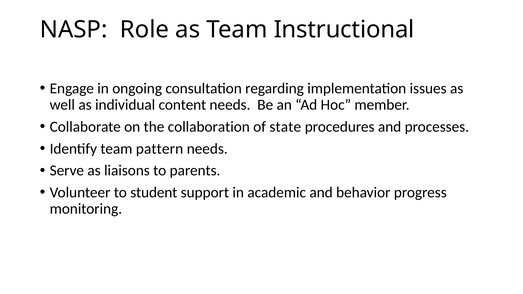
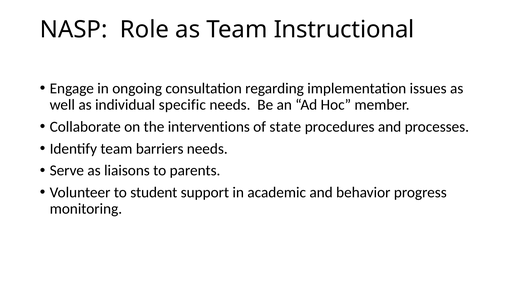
content: content -> specific (182, 105)
collaboration: collaboration -> interventions (209, 127)
pattern: pattern -> barriers (160, 149)
